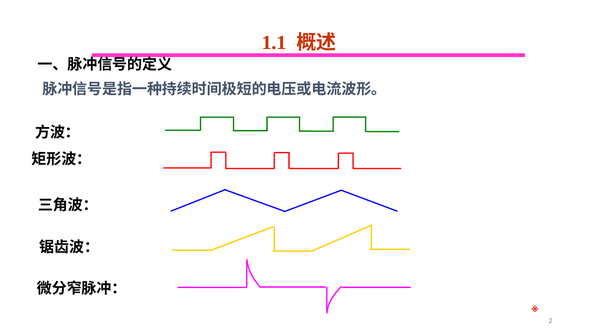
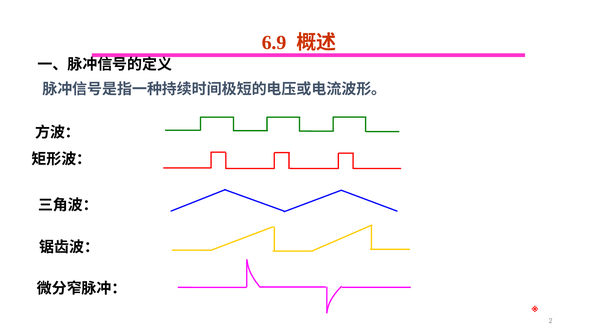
1.1: 1.1 -> 6.9 (274, 43)
